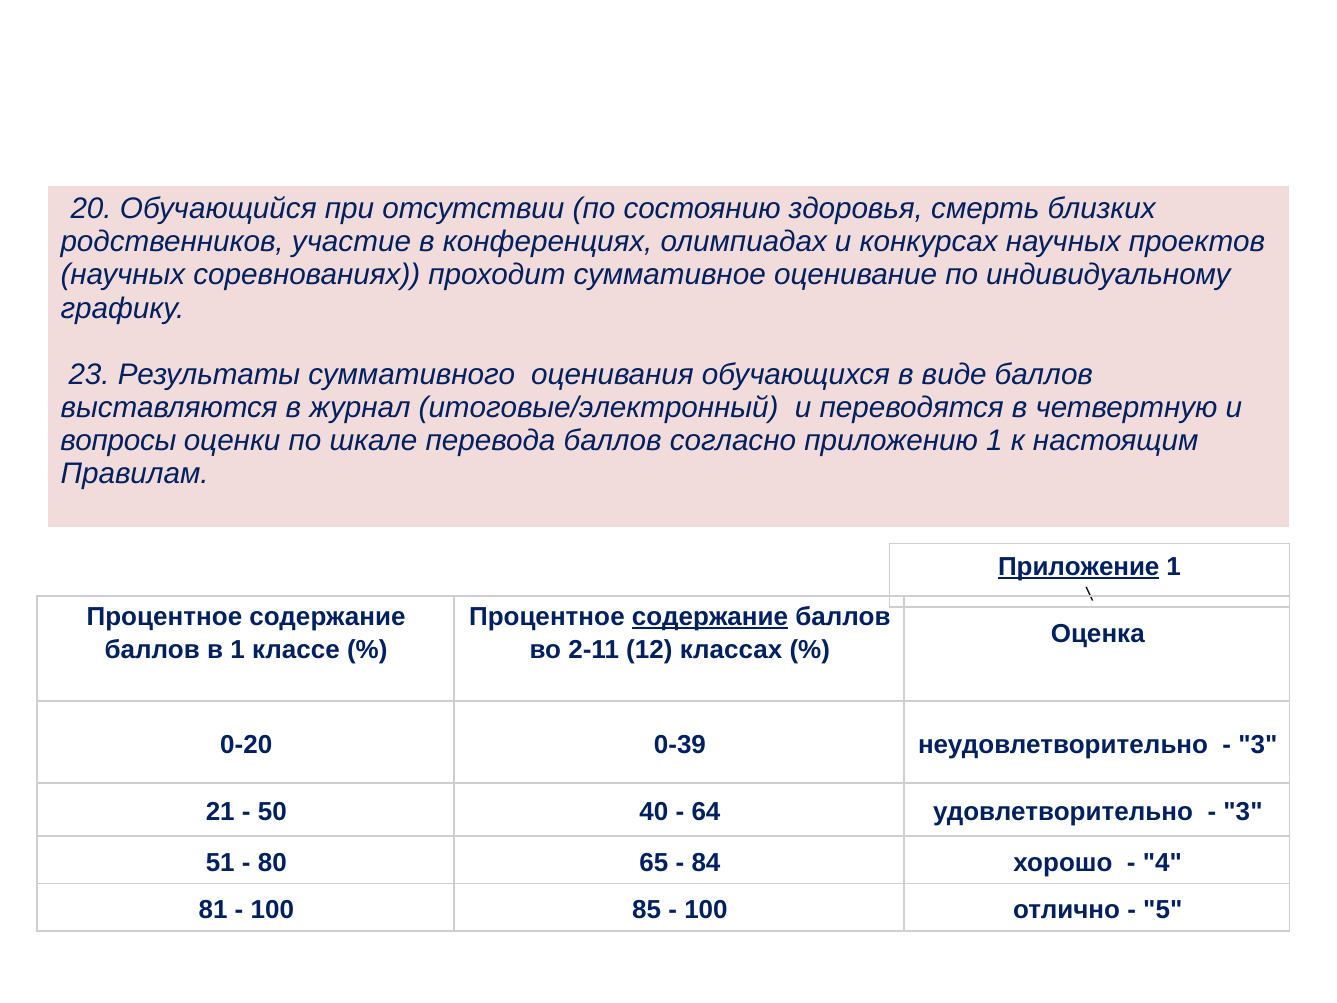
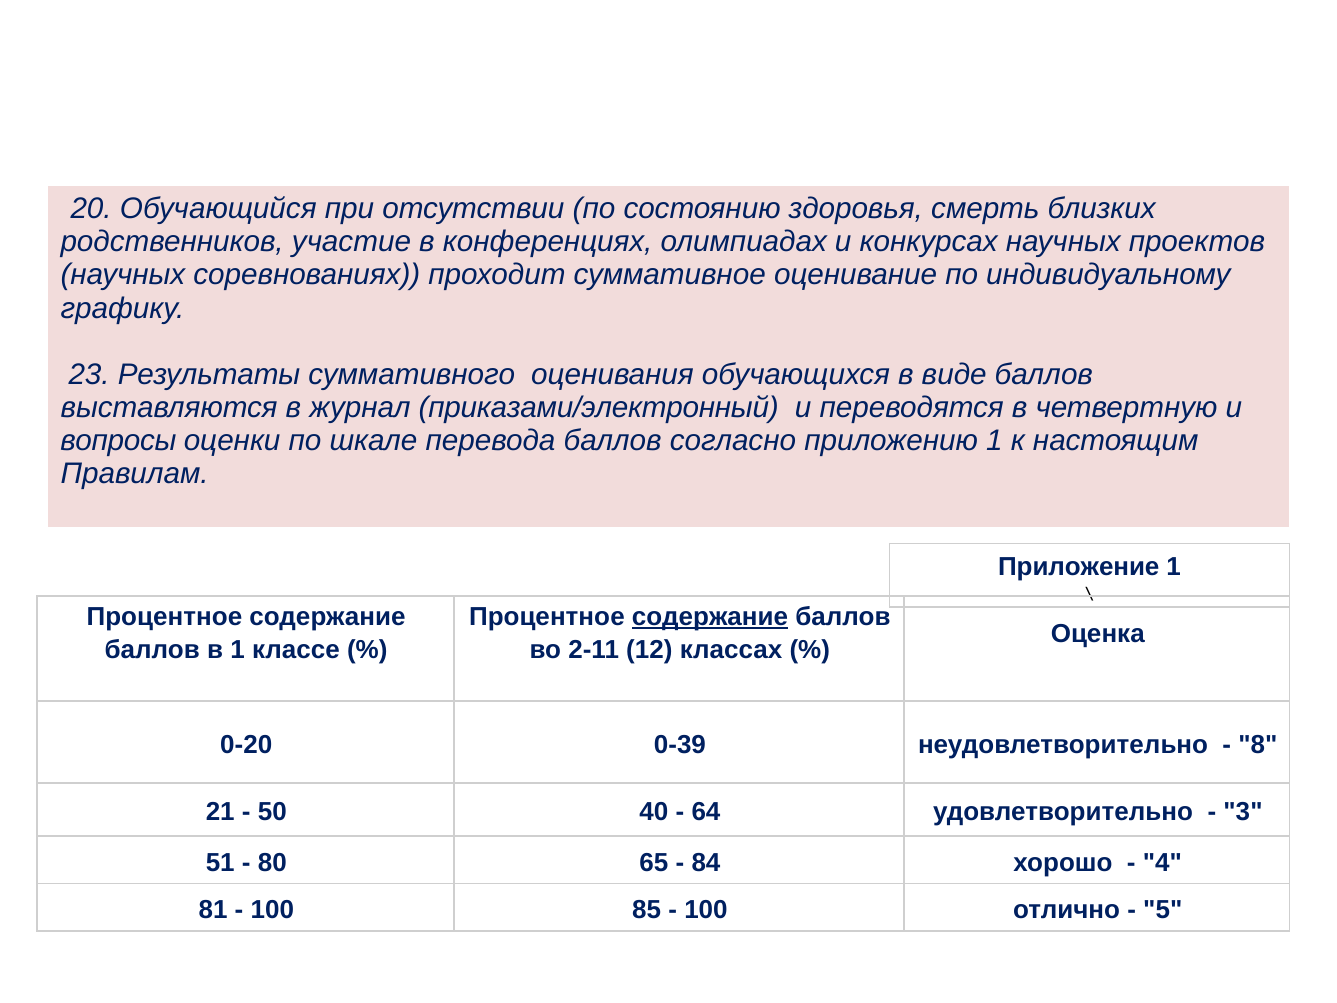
итоговые/электронный: итоговые/электронный -> приказами/электронный (599, 407)
Приложение underline: present -> none (1079, 566)
3: 3 -> 8 (1258, 745)
